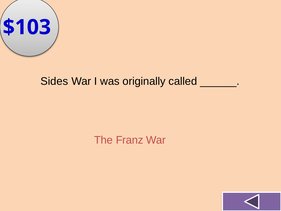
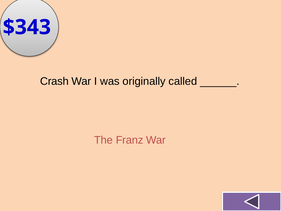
$103: $103 -> $343 (27, 27)
Sides: Sides -> Crash (54, 81)
